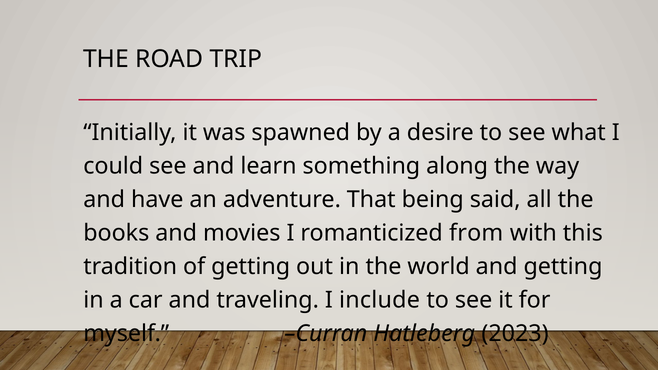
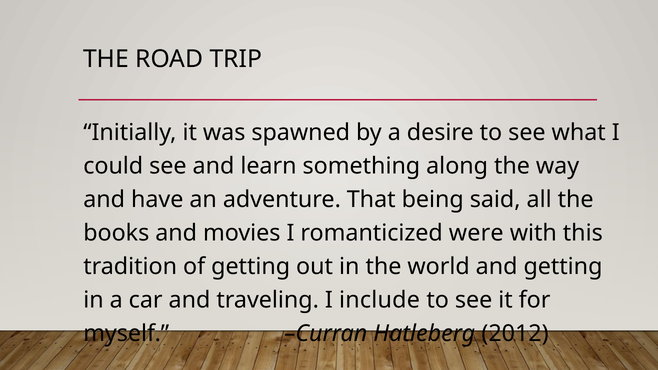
from: from -> were (476, 233)
2023: 2023 -> 2012 (515, 334)
